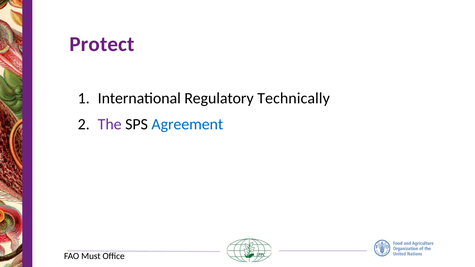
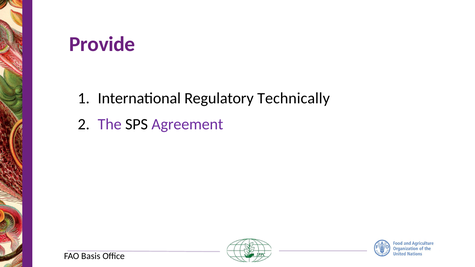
Protect: Protect -> Provide (102, 44)
Agreement colour: blue -> purple (187, 124)
Must: Must -> Basis (91, 256)
